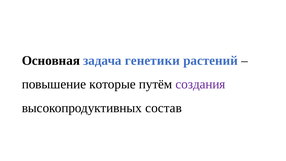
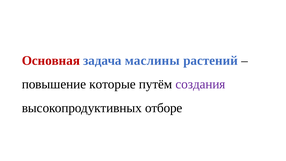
Основная colour: black -> red (51, 61)
генетики: генетики -> маслины (152, 61)
состав: состав -> отборе (164, 108)
